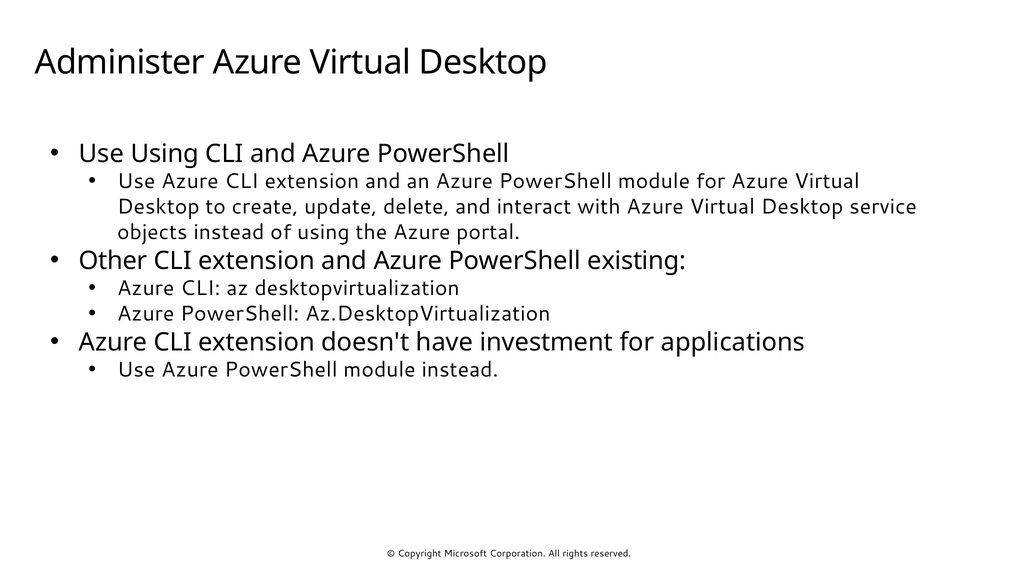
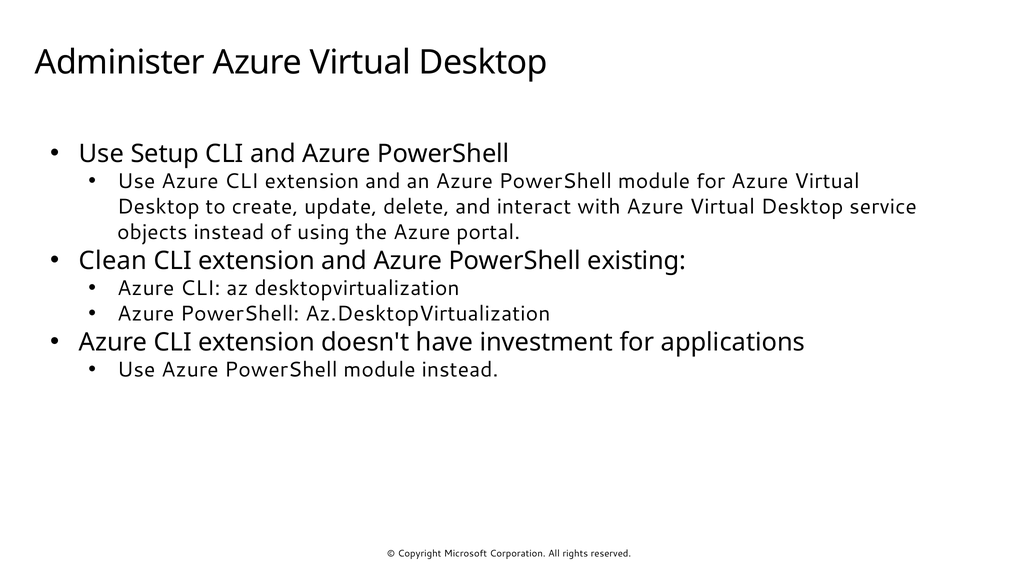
Use Using: Using -> Setup (165, 154)
Other: Other -> Clean (113, 261)
